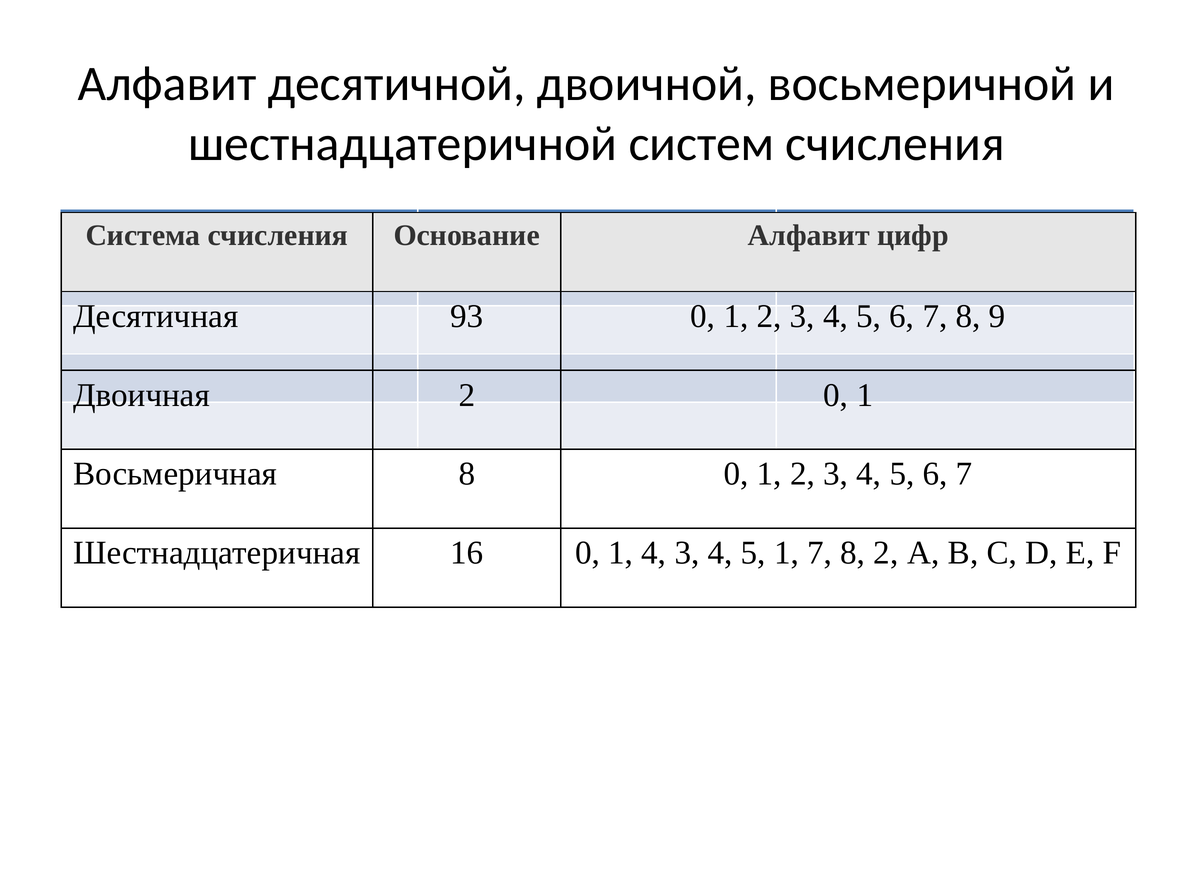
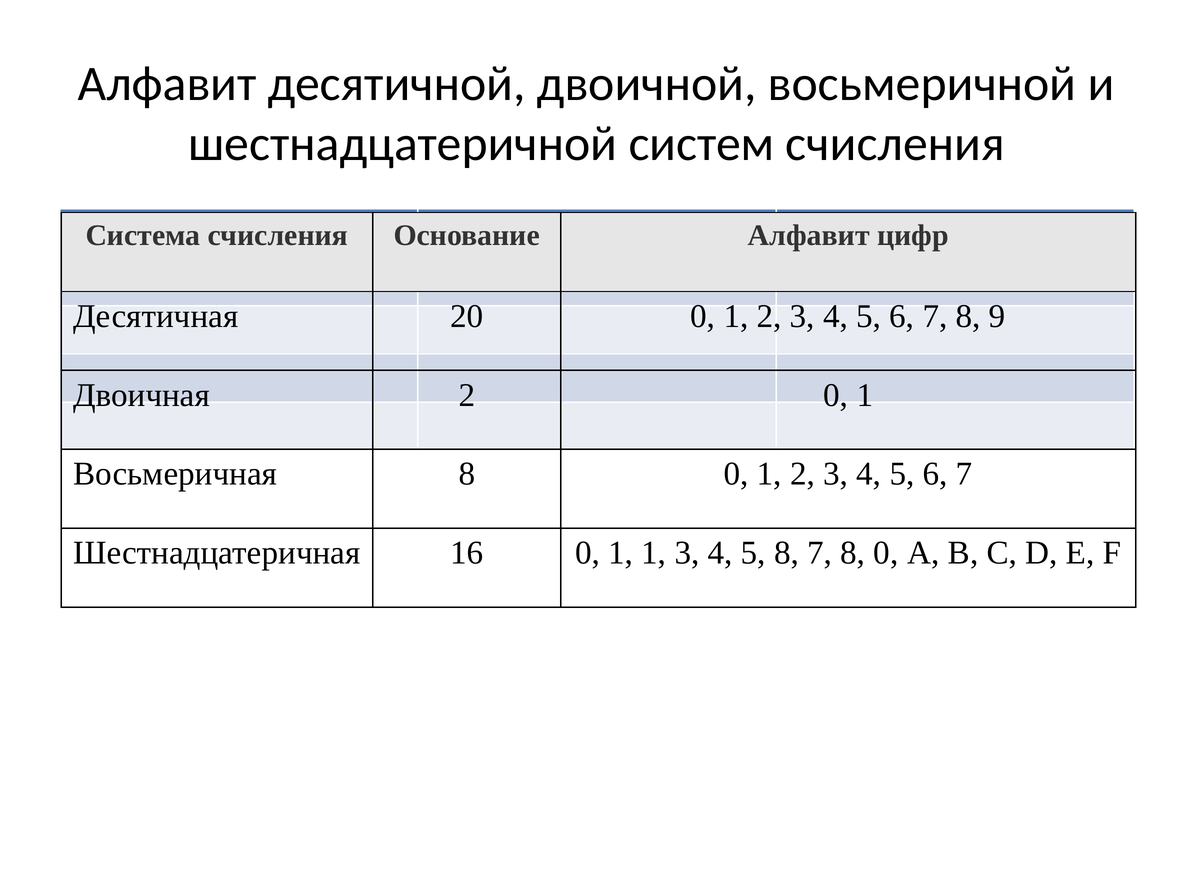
93: 93 -> 20 (467, 316)
1 4: 4 -> 1 (654, 553)
5 1: 1 -> 8 (786, 553)
7 8 2: 2 -> 0 (886, 553)
